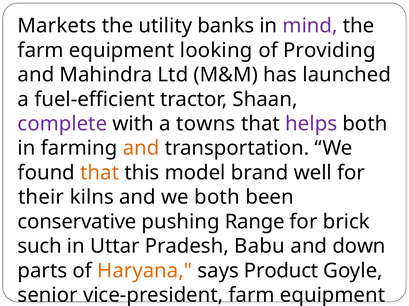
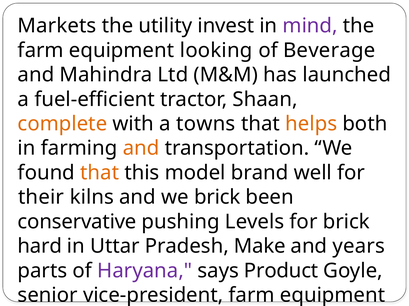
banks: banks -> invest (226, 26)
Providing: Providing -> Beverage (329, 50)
complete colour: purple -> orange (62, 124)
helps colour: purple -> orange (311, 124)
we both: both -> brick (217, 198)
Range: Range -> Levels (255, 222)
such: such -> hard (40, 247)
Babu: Babu -> Make (260, 247)
down: down -> years (359, 247)
Haryana colour: orange -> purple (145, 271)
